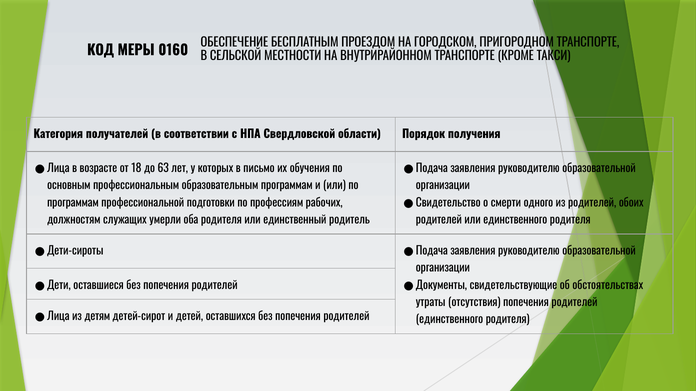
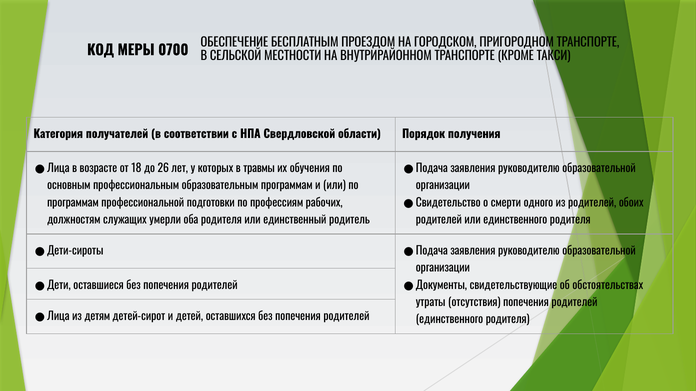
0160: 0160 -> 0700 (173, 51)
63: 63 -> 26 (163, 169)
письмо: письмо -> травмы (259, 169)
